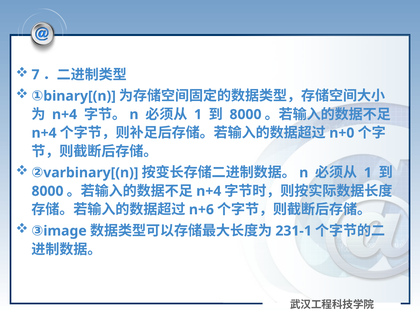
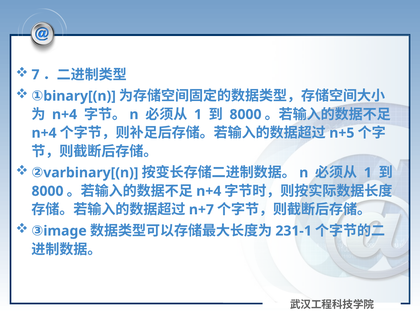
n+0: n+0 -> n+5 (342, 133)
n+6: n+6 -> n+7 (201, 210)
